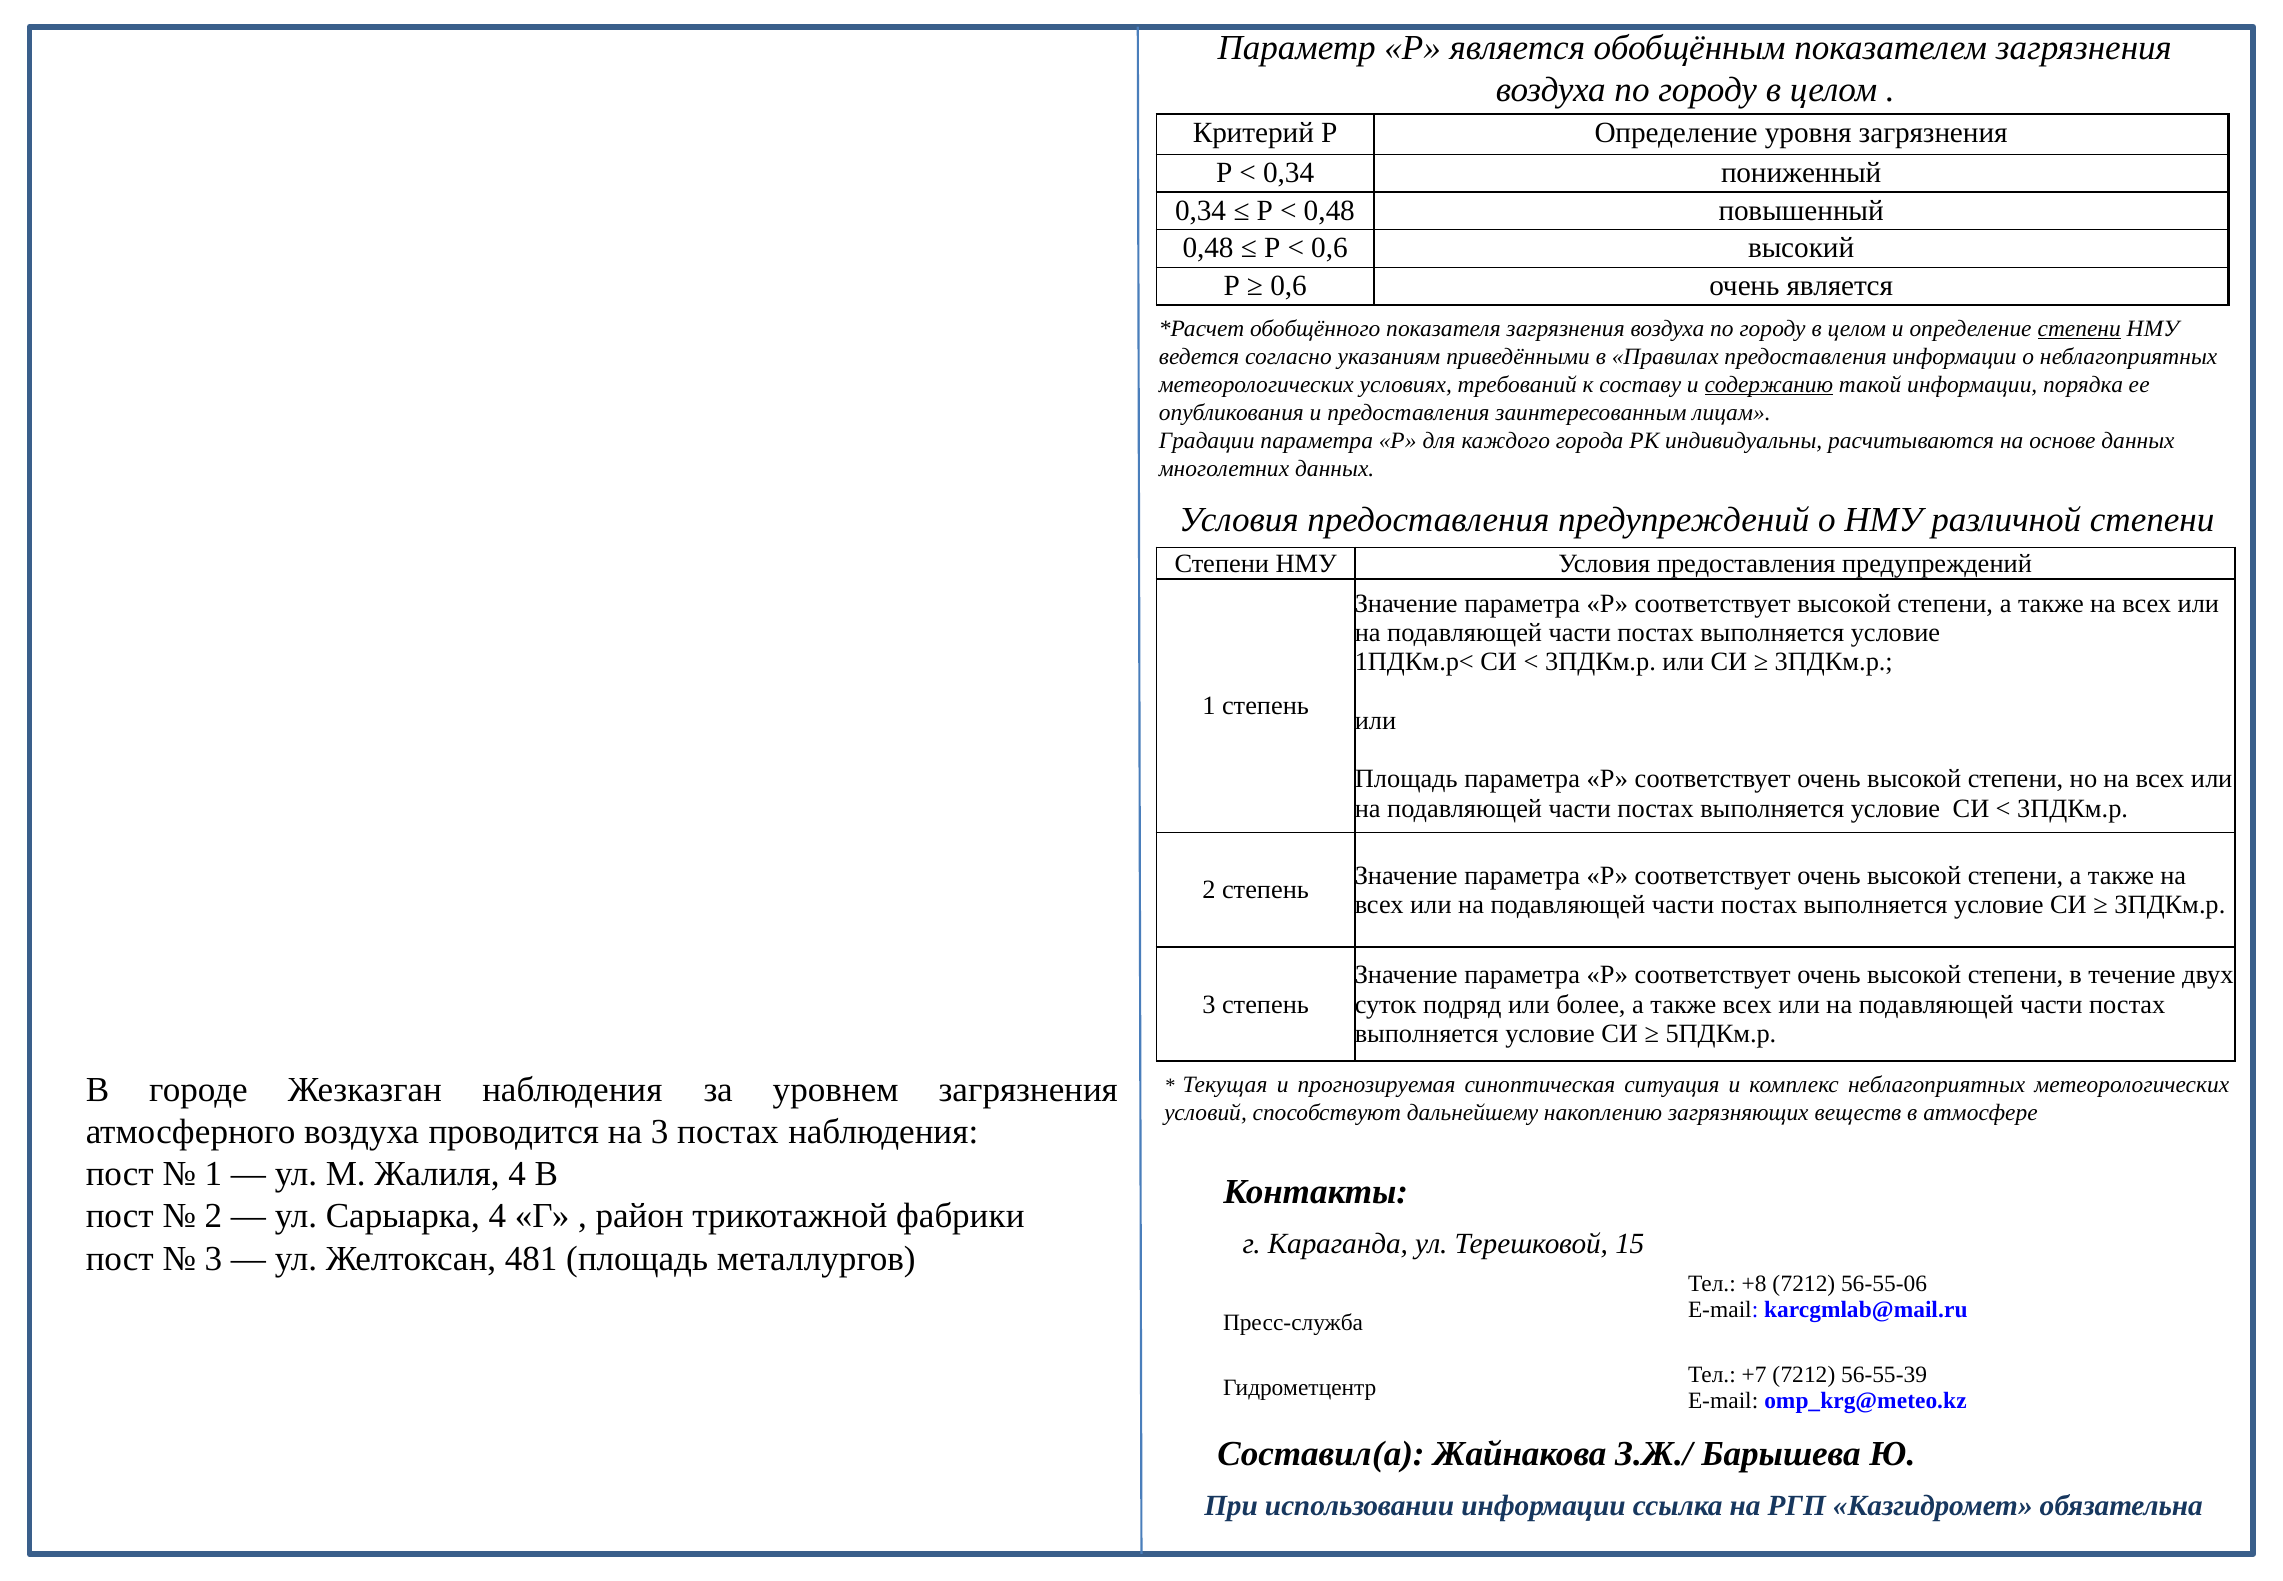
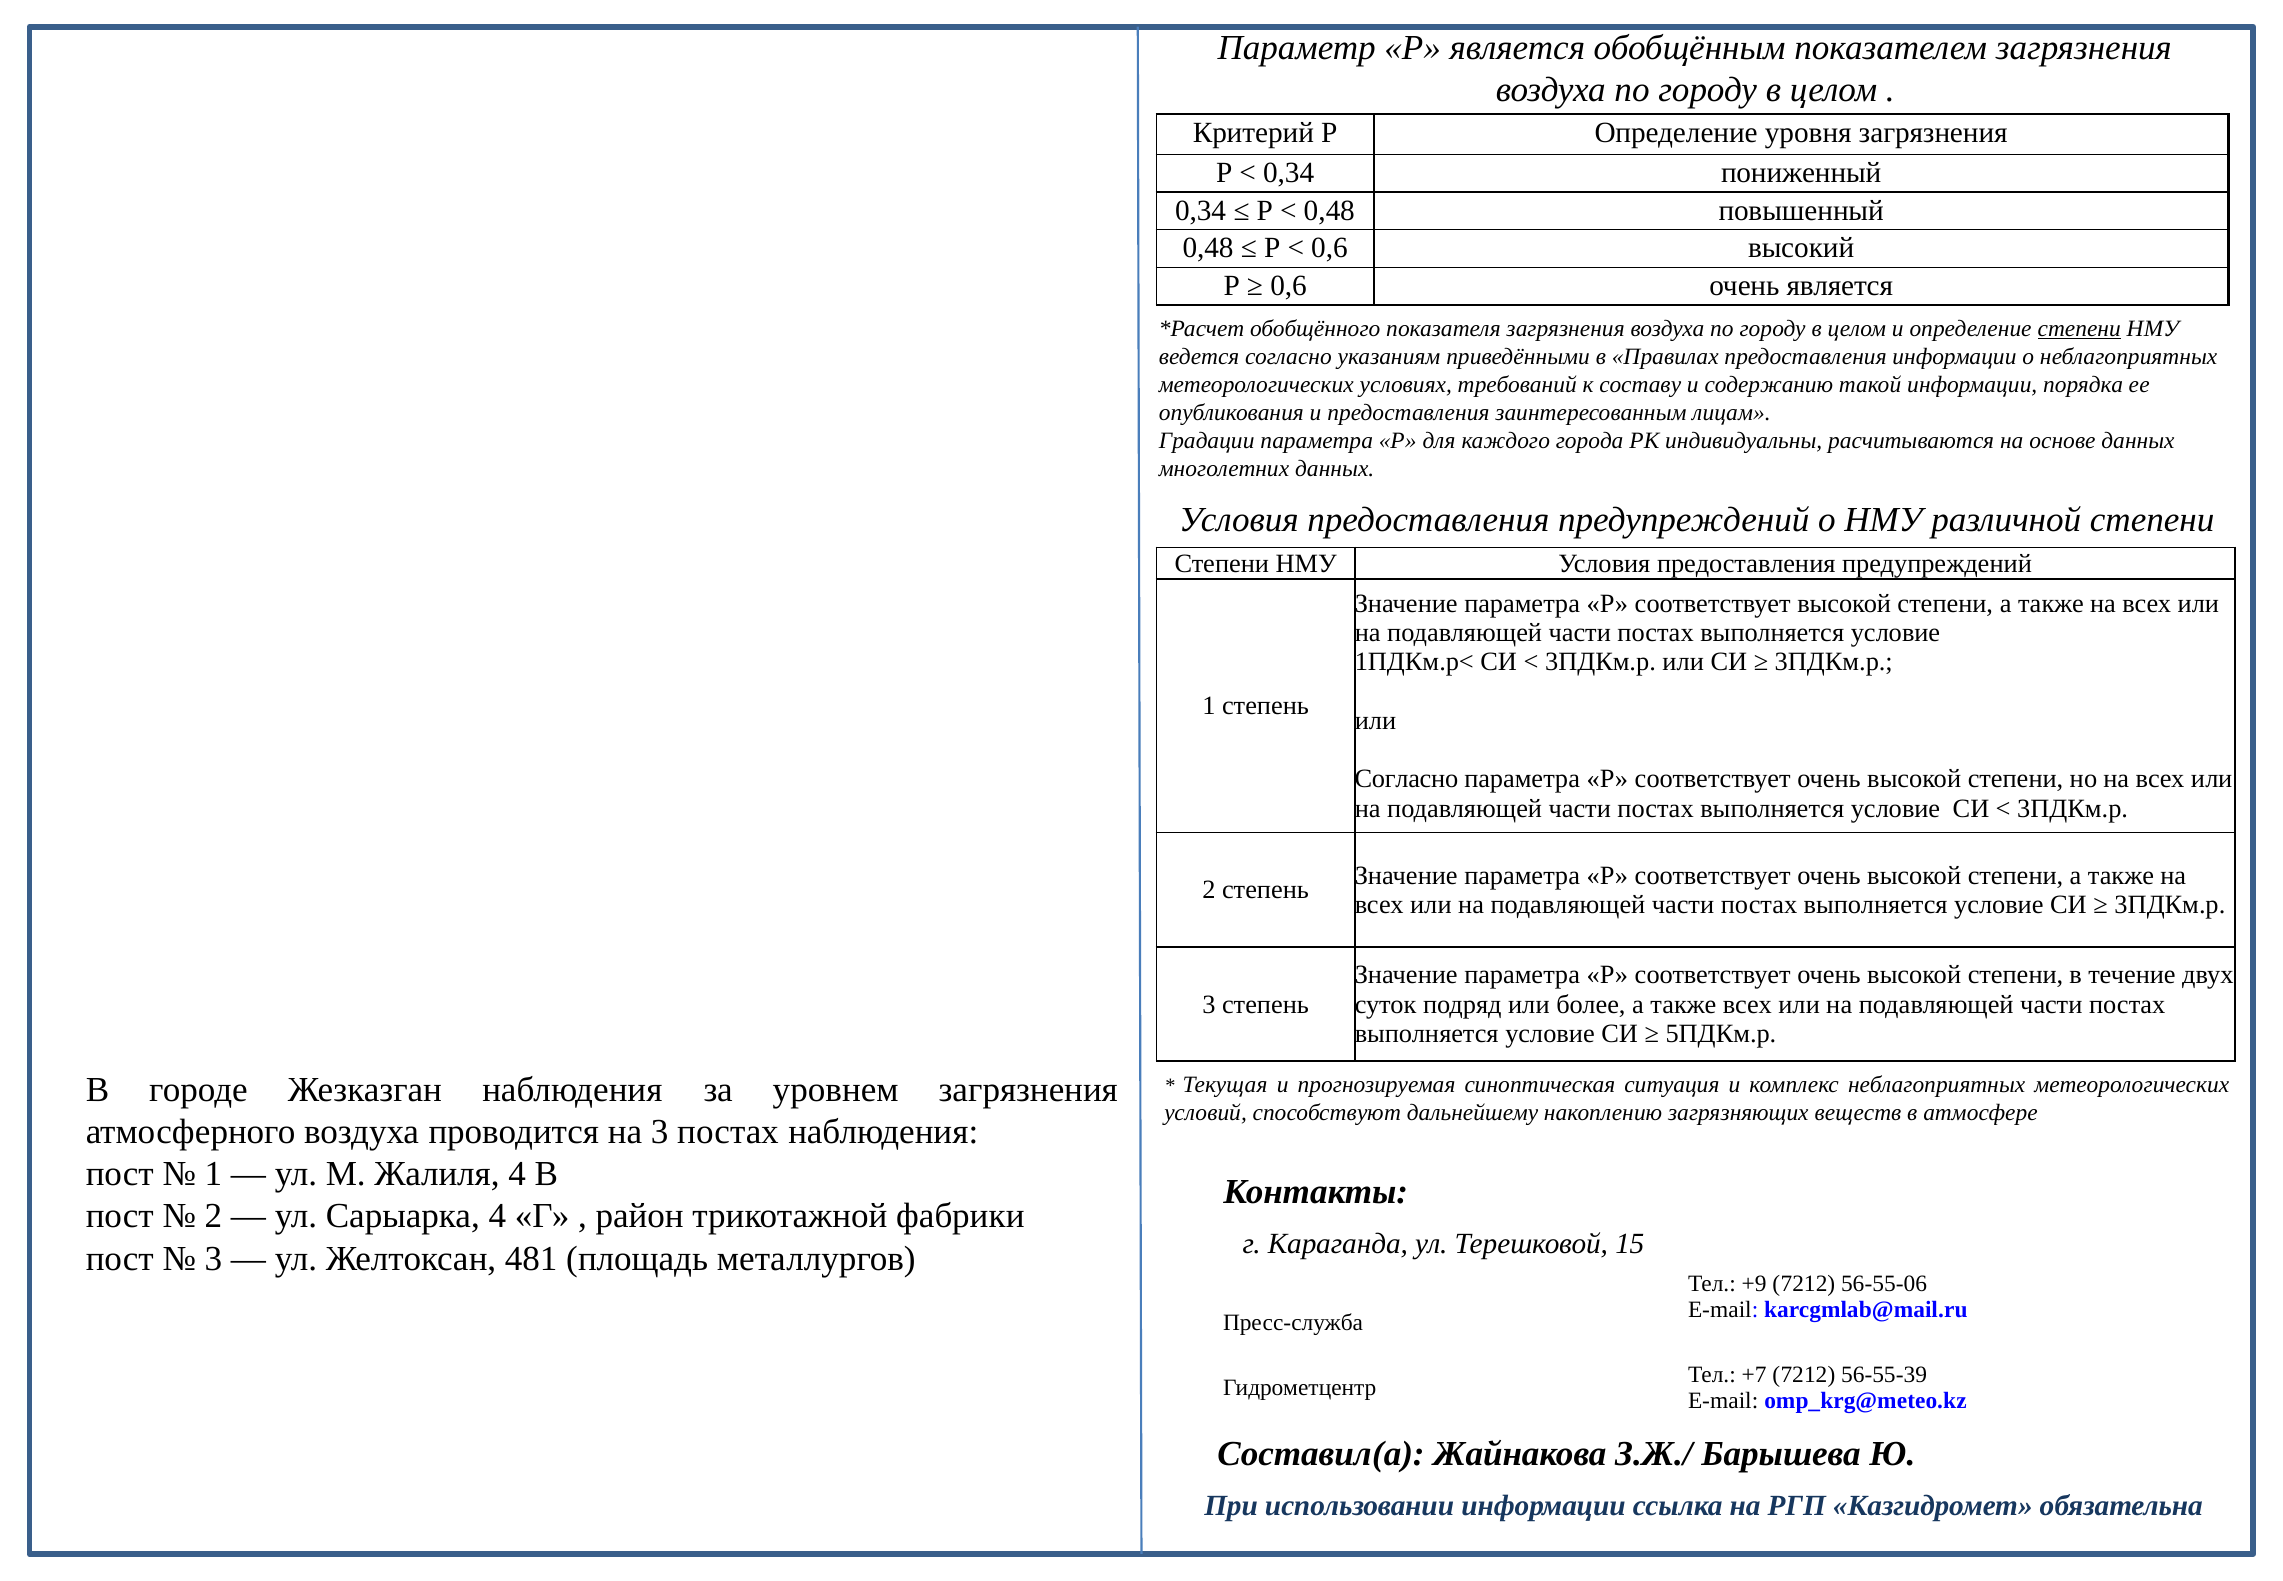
содержанию underline: present -> none (1769, 385)
Площадь: Площадь -> Согласно (1406, 779)
+8: +8 -> +9 (1754, 1283)
